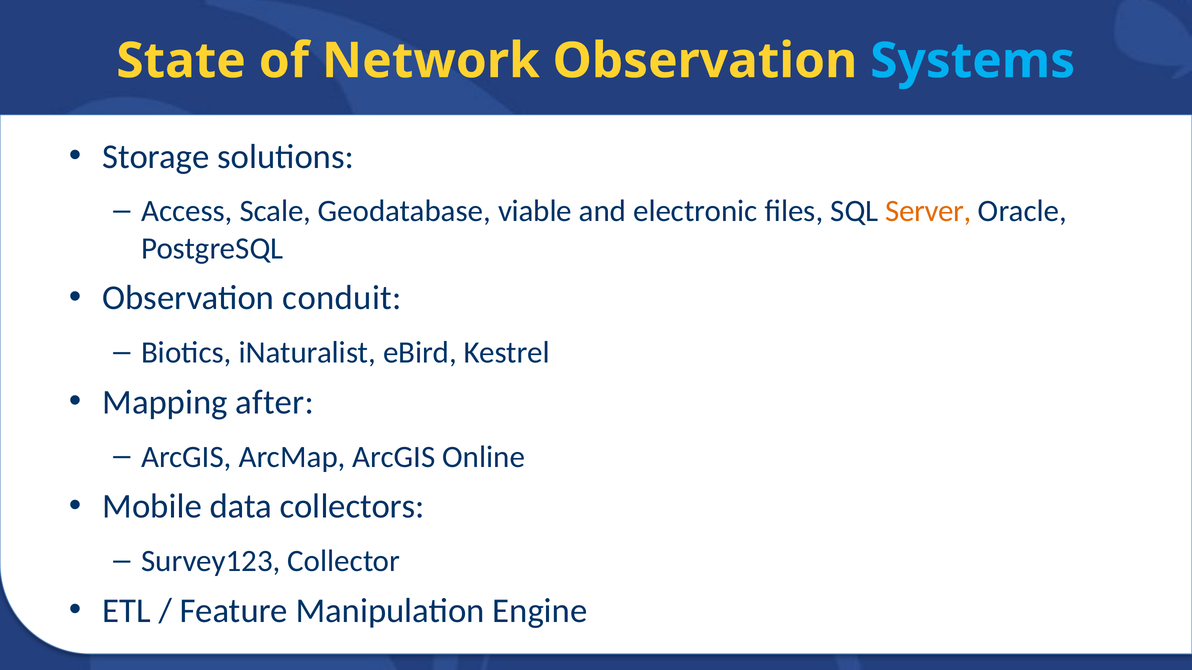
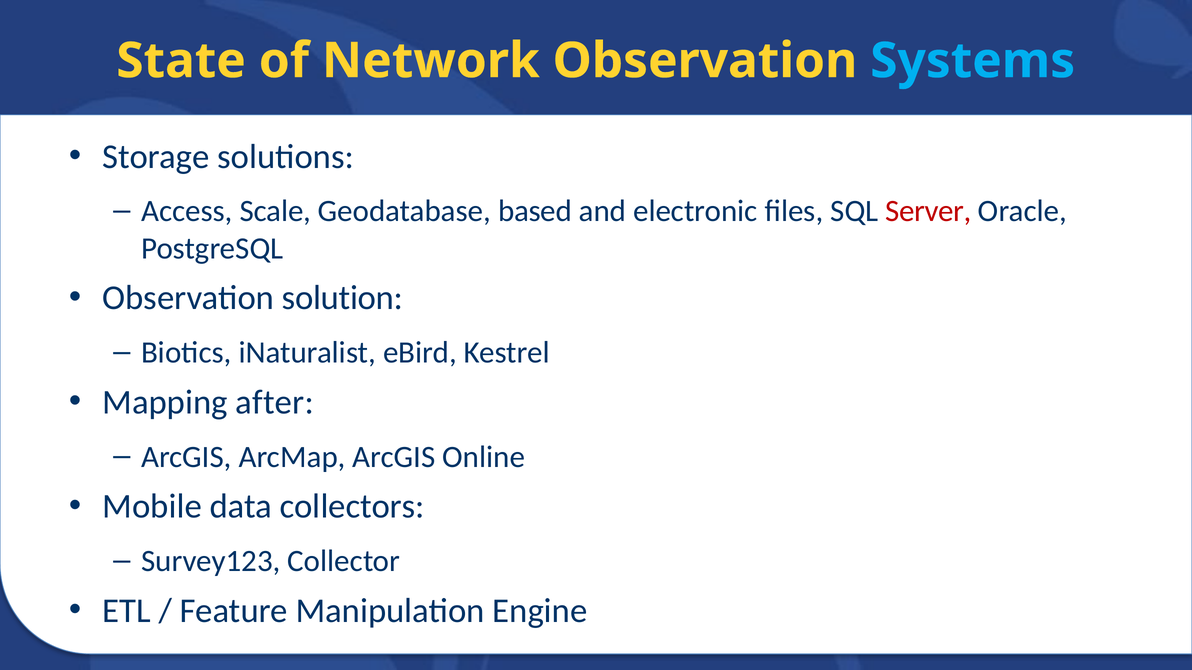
viable: viable -> based (535, 211)
Server colour: orange -> red (928, 211)
conduit: conduit -> solution (342, 298)
